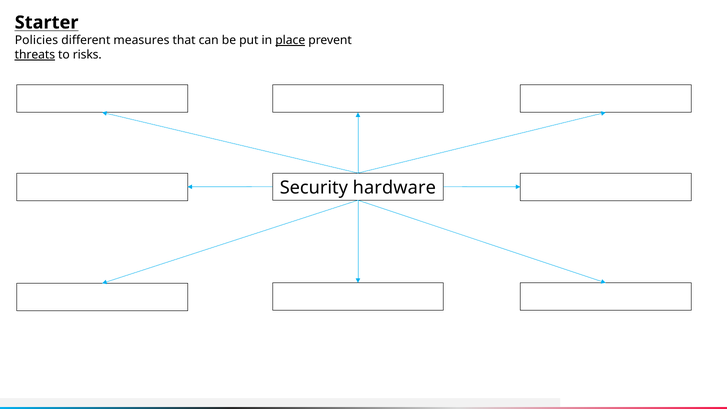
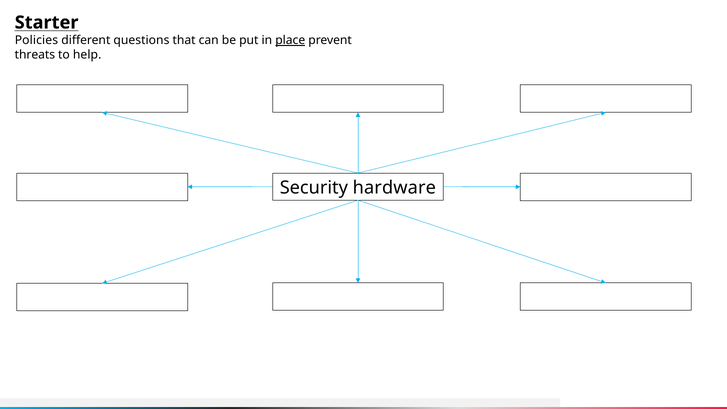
measures: measures -> questions (141, 40)
threats underline: present -> none (35, 55)
risks: risks -> help (87, 55)
